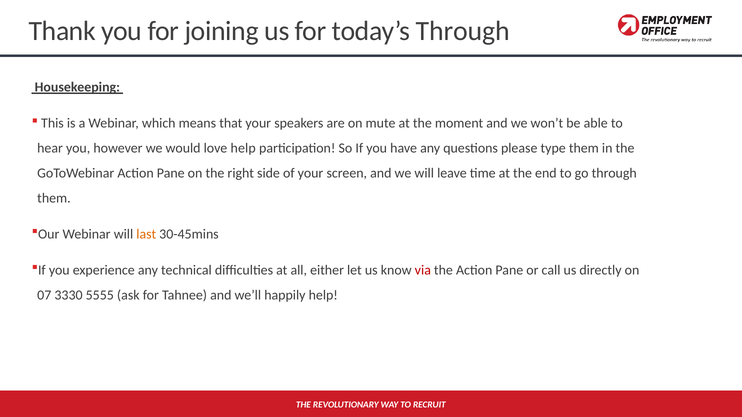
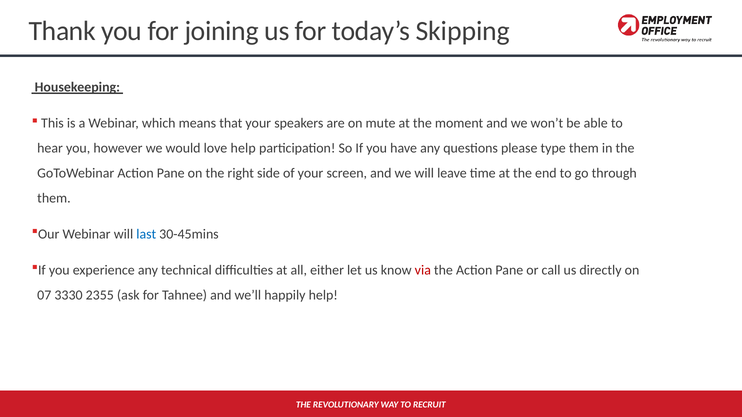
today’s Through: Through -> Skipping (463, 31)
last colour: orange -> blue (146, 234)
5555: 5555 -> 2355 (100, 295)
